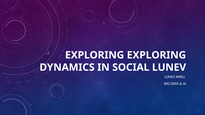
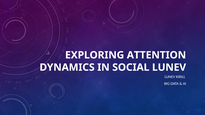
EXPLORING EXPLORING: EXPLORING -> ATTENTION (156, 55)
